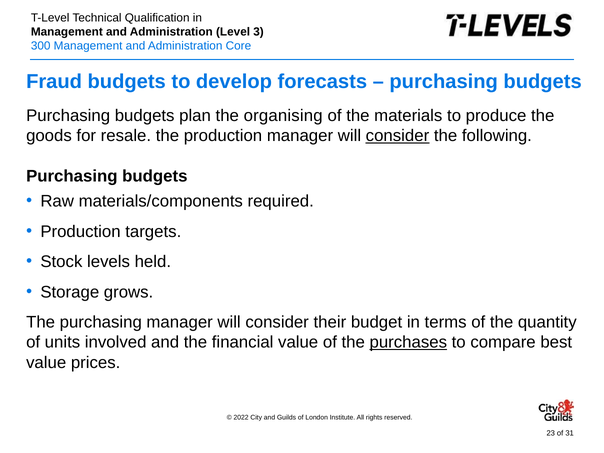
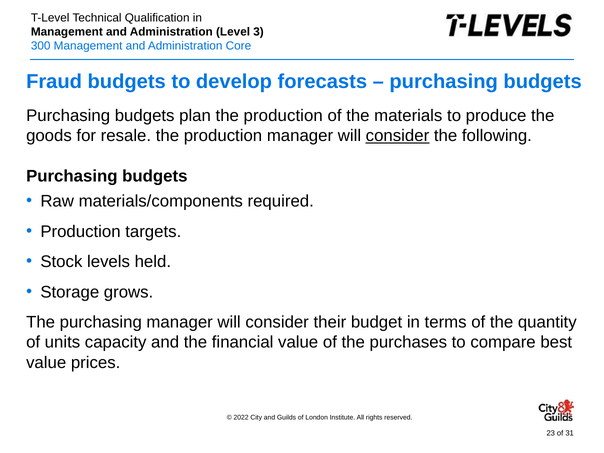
plan the organising: organising -> production (283, 116)
involved: involved -> capacity (116, 342)
purchases underline: present -> none (408, 342)
